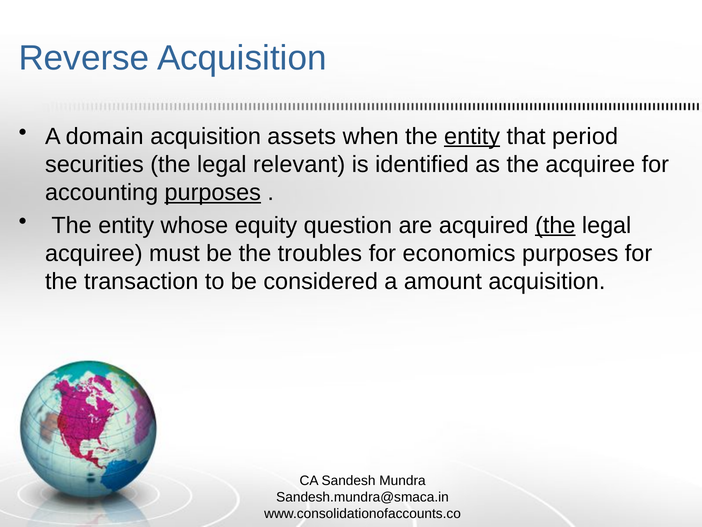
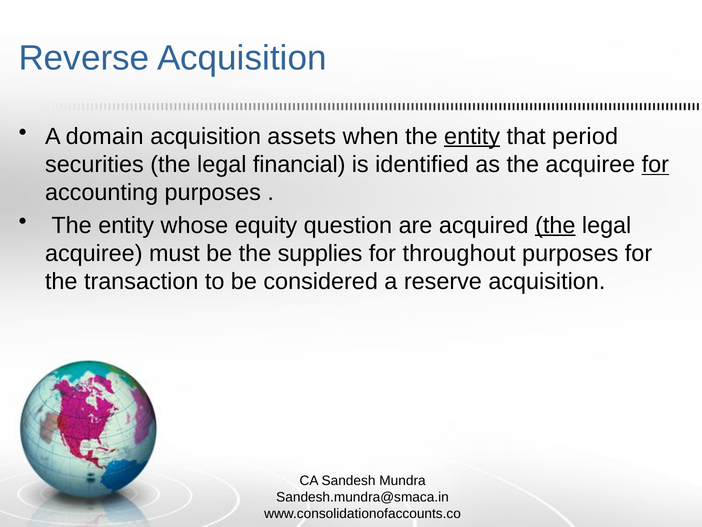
relevant: relevant -> financial (299, 164)
for underline: none -> present (655, 164)
purposes underline: present -> none (213, 192)
troubles: troubles -> supplies (320, 253)
economics: economics -> throughout (459, 253)
amount: amount -> reserve (443, 281)
